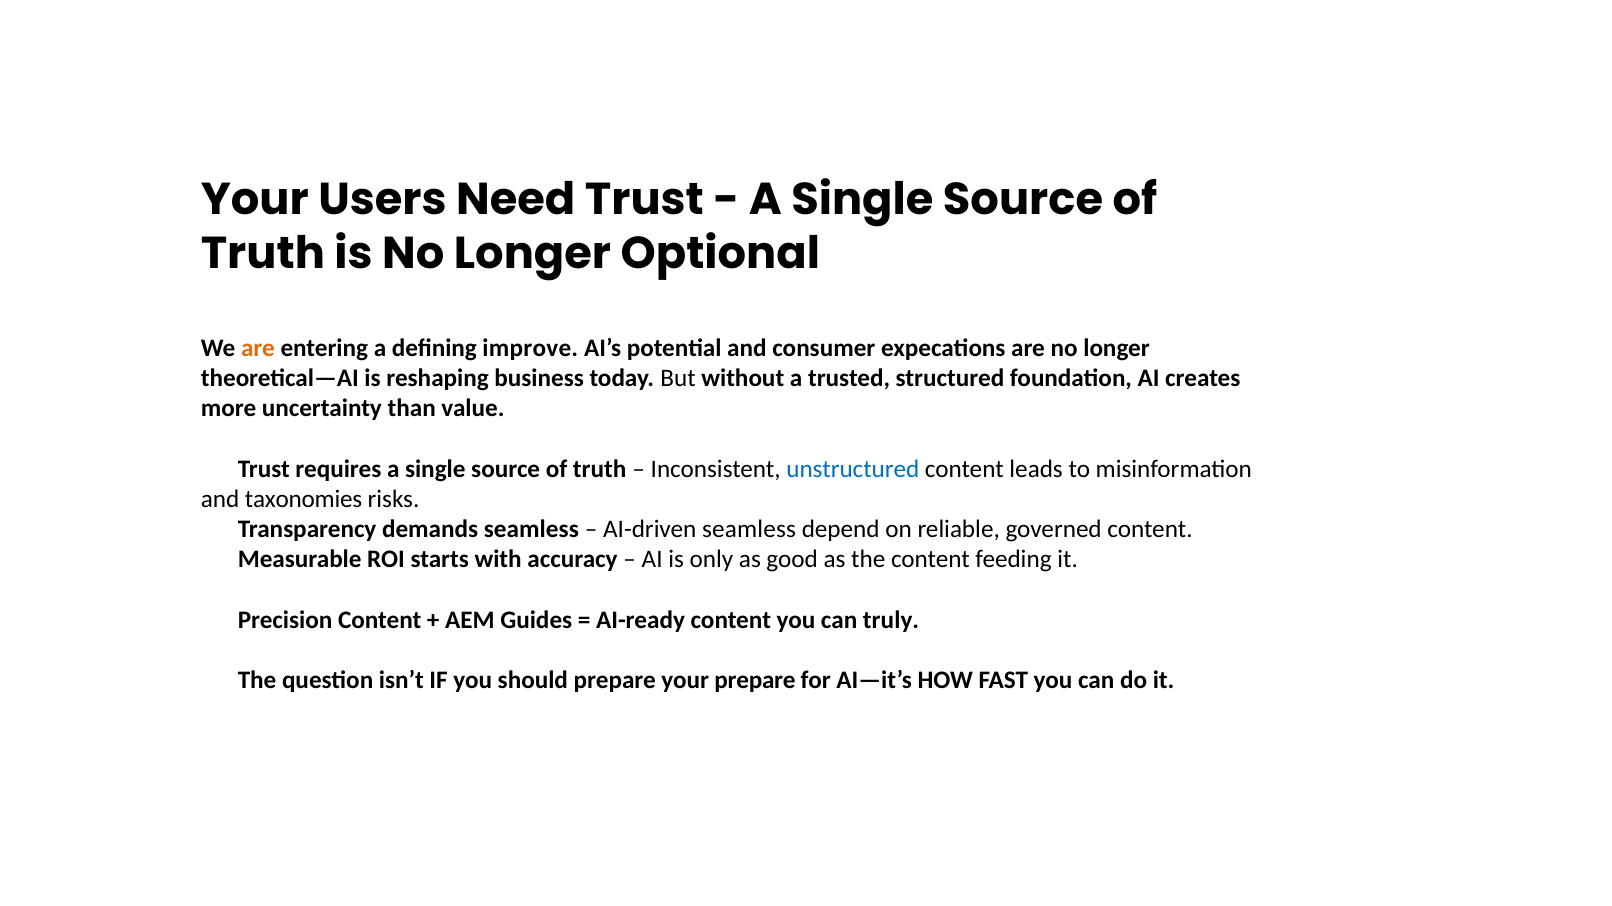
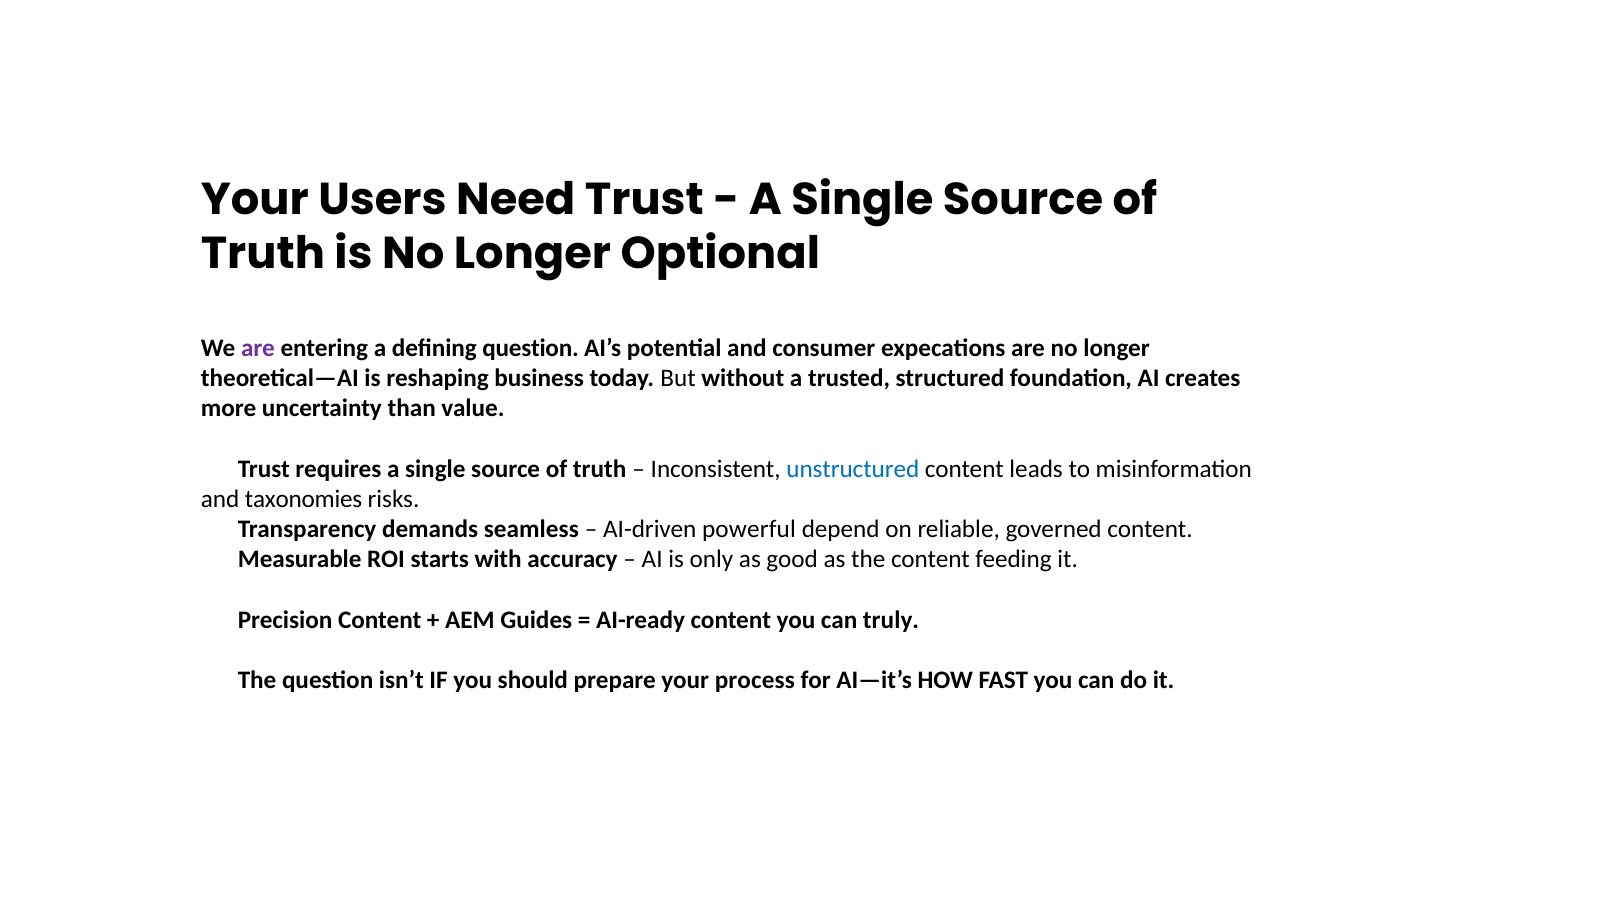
are colour: orange -> purple (258, 348)
defining improve: improve -> question (531, 348)
AI-driven seamless: seamless -> powerful (749, 530)
your prepare: prepare -> process (755, 681)
